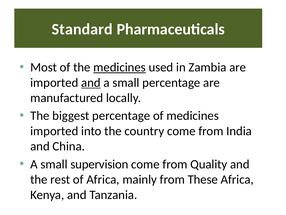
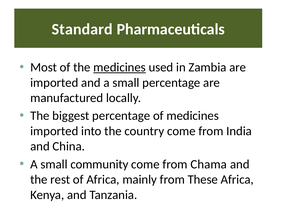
and underline: present -> none (91, 82)
supervision: supervision -> community (99, 164)
Quality: Quality -> Chama (209, 164)
